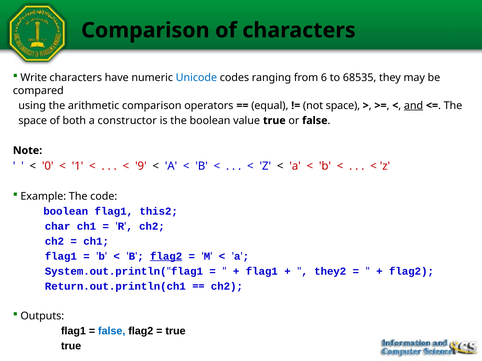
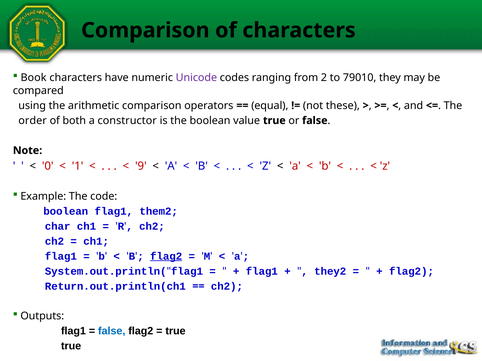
Write: Write -> Book (34, 78)
Unicode colour: blue -> purple (196, 78)
6: 6 -> 2 (324, 78)
68535: 68535 -> 79010 (360, 78)
not space: space -> these (343, 106)
and underline: present -> none (414, 106)
space: space -> order (33, 121)
this2: this2 -> them2 (159, 212)
